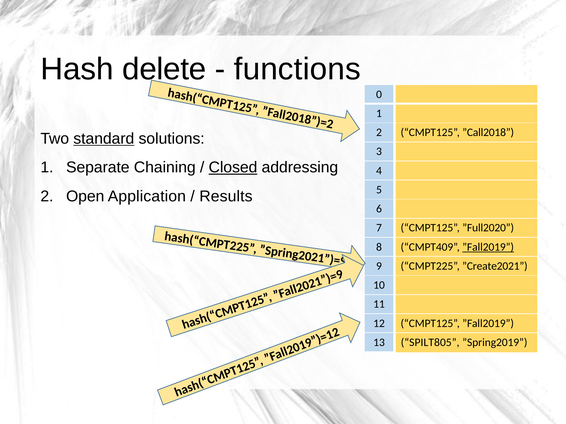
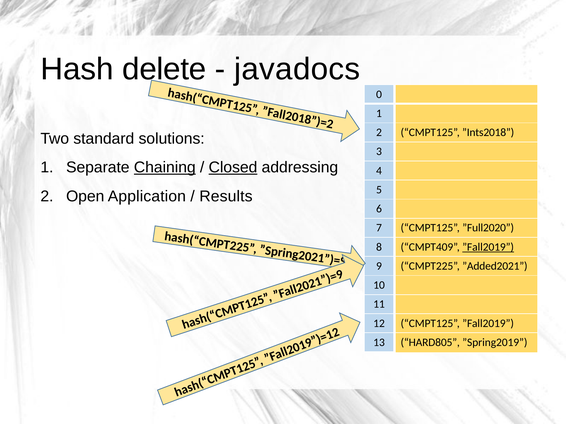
functions: functions -> javadocs (297, 69)
”Call2018: ”Call2018 -> ”Ints2018 (488, 133)
standard underline: present -> none (104, 139)
Chaining underline: none -> present (165, 168)
”Create2021: ”Create2021 -> ”Added2021 (495, 266)
SPILT805: SPILT805 -> HARD805 (430, 343)
